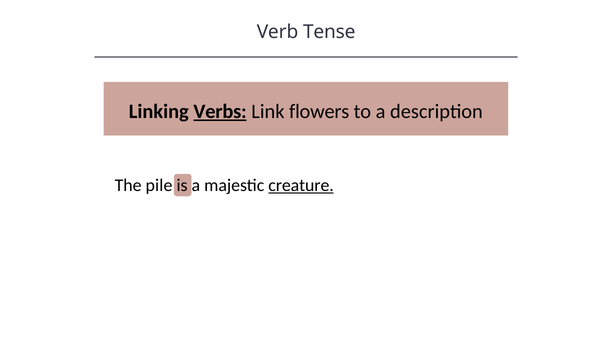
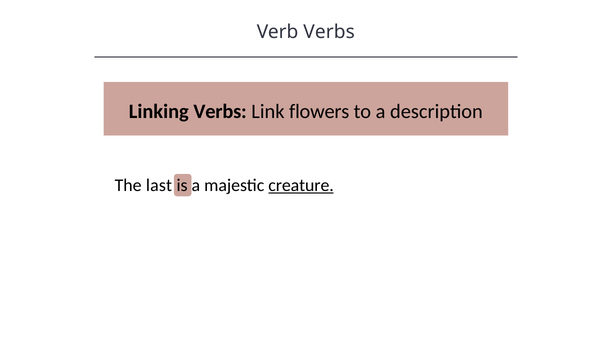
Verb Tense: Tense -> Verbs (329, 32)
Verbs underline: present -> none (220, 112)
pile: pile -> last (159, 186)
